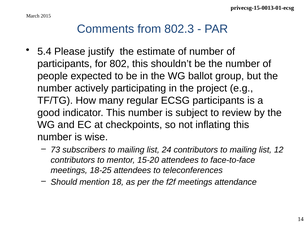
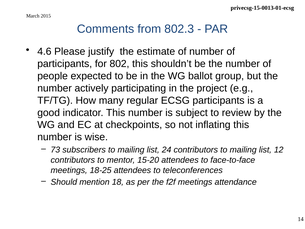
5.4: 5.4 -> 4.6 (44, 52)
